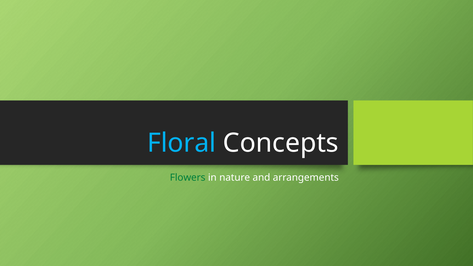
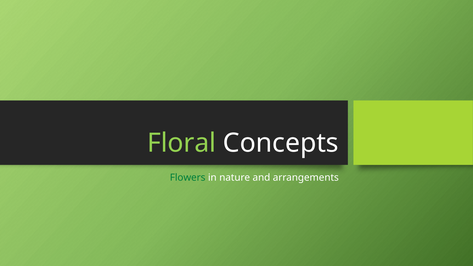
Floral colour: light blue -> light green (182, 143)
